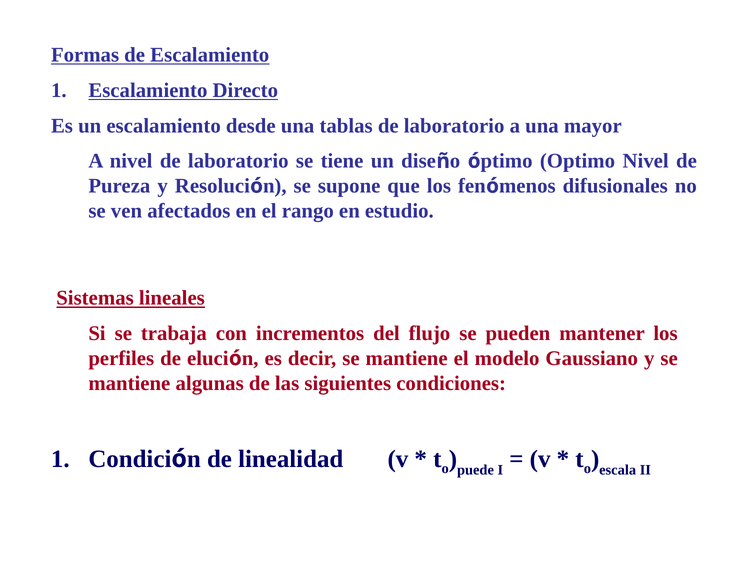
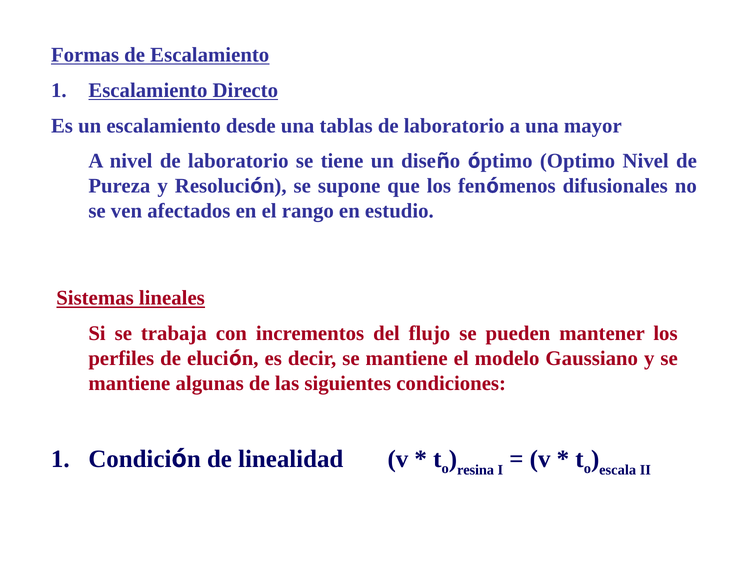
puede: puede -> resina (476, 470)
